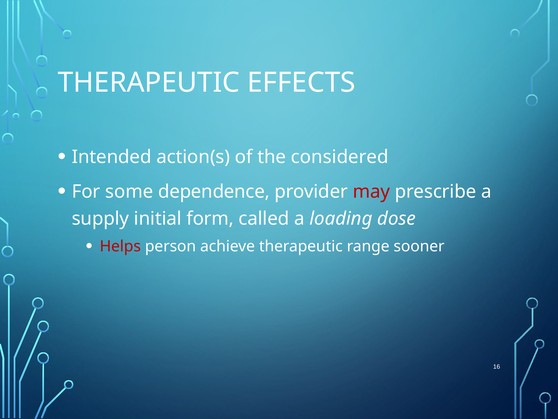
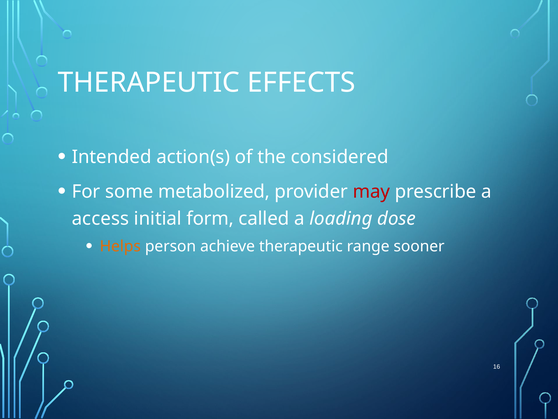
dependence: dependence -> metabolized (214, 192)
supply: supply -> access (100, 218)
Helps colour: red -> orange (120, 246)
